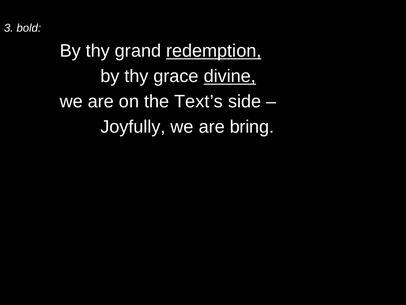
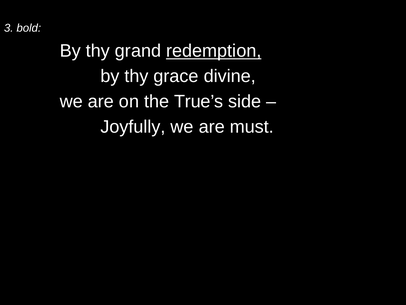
divine underline: present -> none (230, 76)
Text’s: Text’s -> True’s (199, 101)
bring: bring -> must (252, 127)
